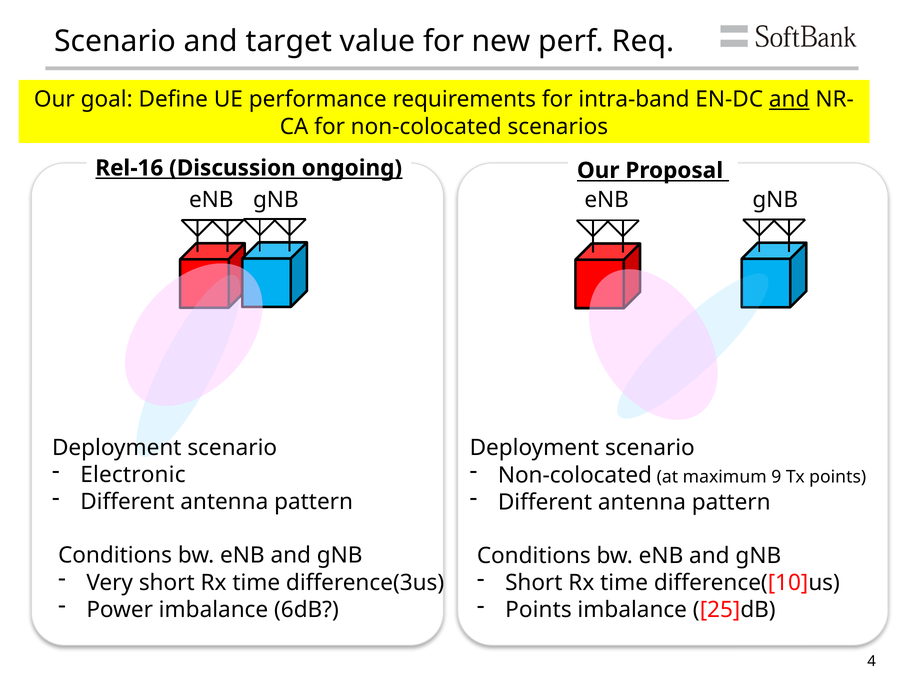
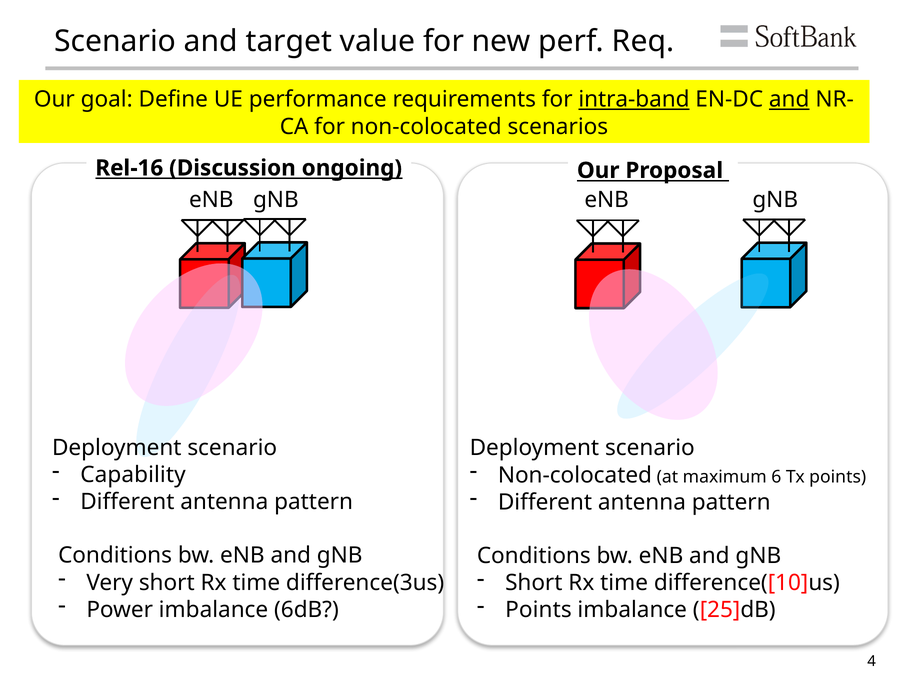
intra-band underline: none -> present (634, 100)
Electronic: Electronic -> Capability (133, 475)
9: 9 -> 6 (776, 477)
